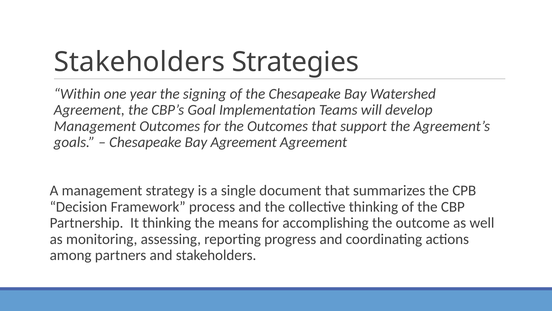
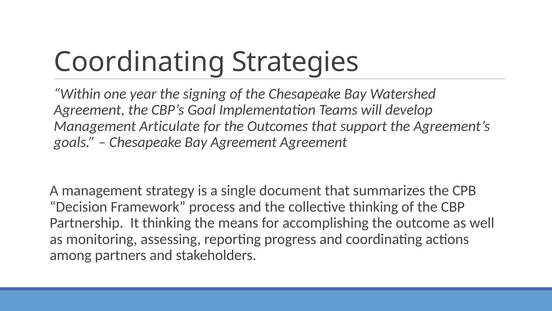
Stakeholders: Stakeholders -> Coordinating (139, 62)
Management Outcomes: Outcomes -> Articulate (170, 126)
